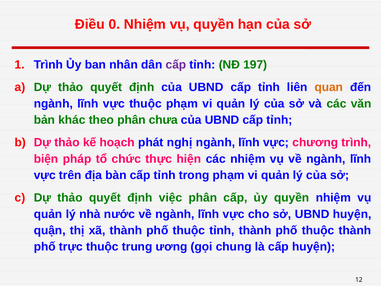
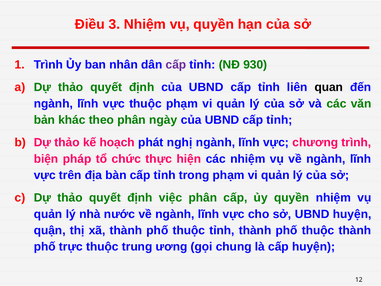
0: 0 -> 3 (114, 24)
197: 197 -> 930 (255, 65)
quan colour: orange -> black (329, 87)
chưa: chưa -> ngày (163, 120)
